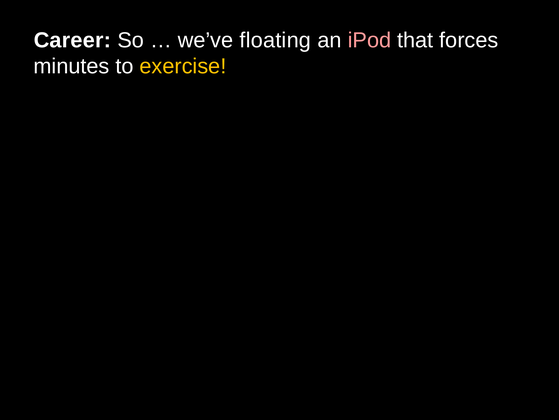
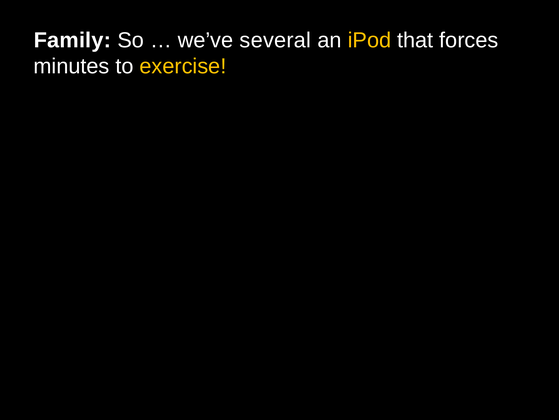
Career: Career -> Family (72, 40)
floating: floating -> several (275, 40)
iPod colour: pink -> yellow (369, 40)
